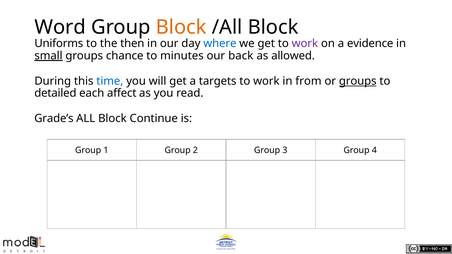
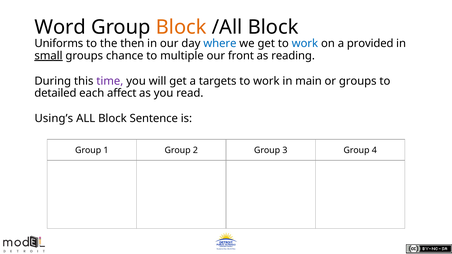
work colour: purple -> blue (305, 43)
evidence: evidence -> provided (370, 43)
minutes: minutes -> multiple (182, 56)
back: back -> front (241, 56)
allowed: allowed -> reading (293, 56)
time colour: blue -> purple (110, 81)
from: from -> main (309, 81)
groups underline: present -> none (358, 81)
Grade’s: Grade’s -> Using’s (54, 119)
Continue: Continue -> Sentence (154, 119)
